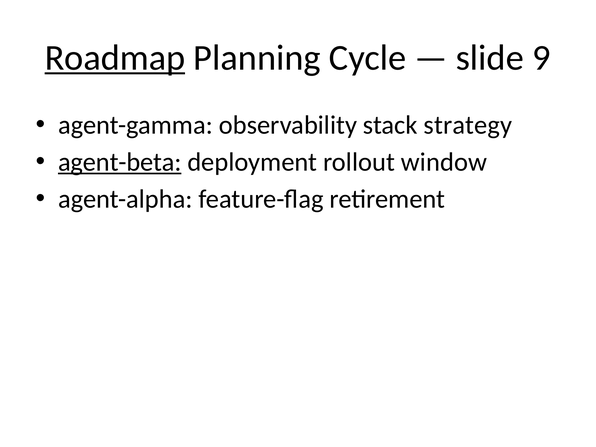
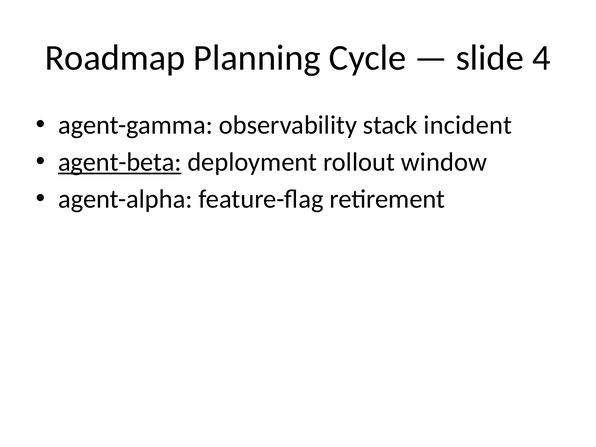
Roadmap underline: present -> none (115, 58)
9: 9 -> 4 (541, 58)
strategy: strategy -> incident (468, 125)
